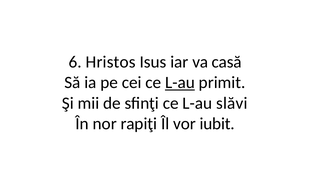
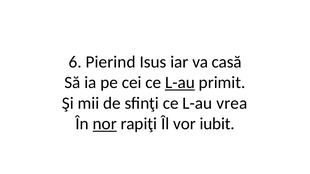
Hristos: Hristos -> Pierind (111, 62)
slăvi: slăvi -> vrea (232, 103)
nor underline: none -> present (105, 124)
